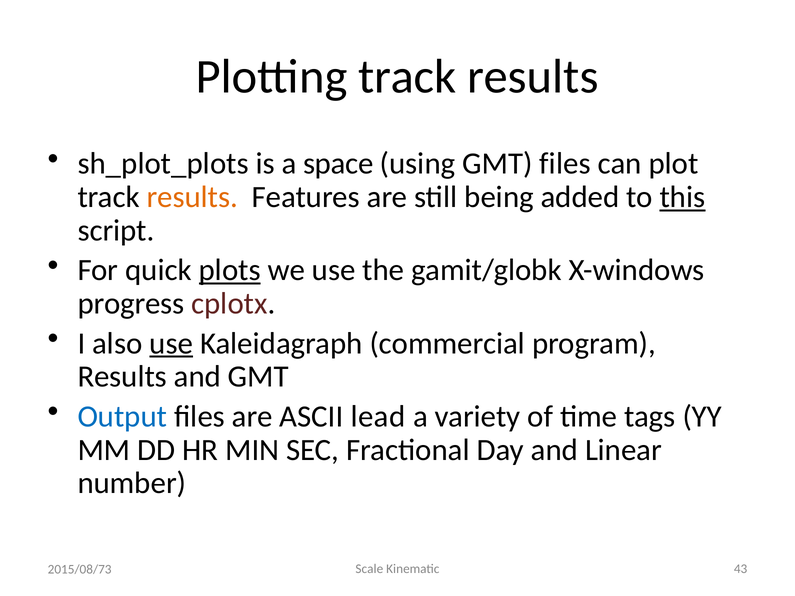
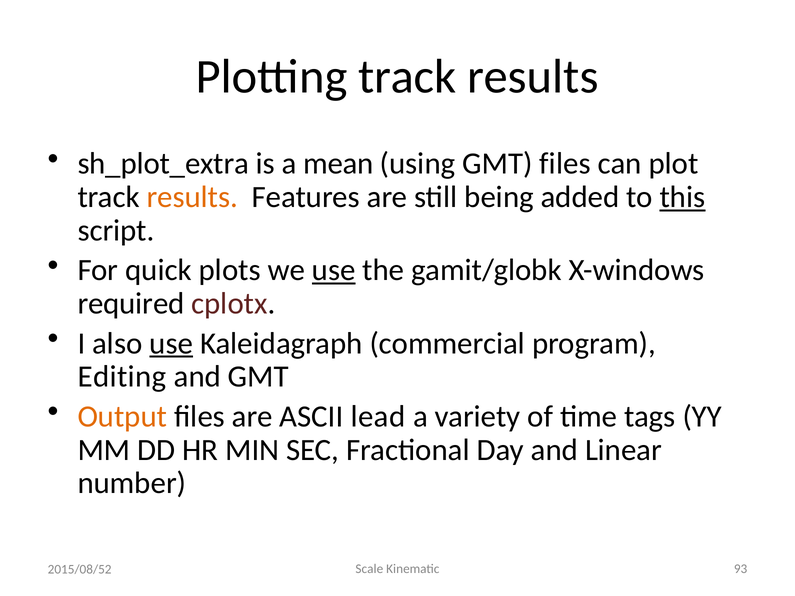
sh_plot_plots: sh_plot_plots -> sh_plot_extra (163, 164)
space: space -> mean (338, 164)
plots underline: present -> none (230, 270)
use underline: none -> present (334, 270)
progress: progress -> required (131, 304)
Results: Results -> Editing (122, 377)
Output colour: blue -> orange (122, 417)
43: 43 -> 93 (741, 569)
2015/08/73: 2015/08/73 -> 2015/08/52 (80, 569)
